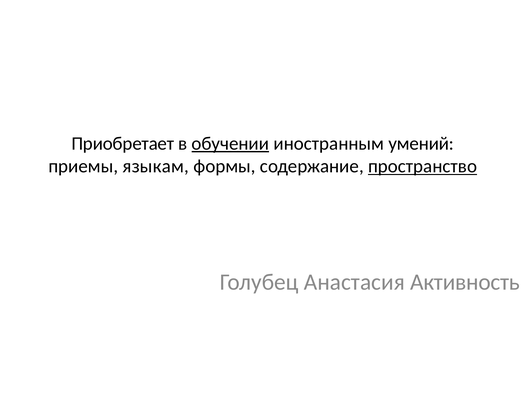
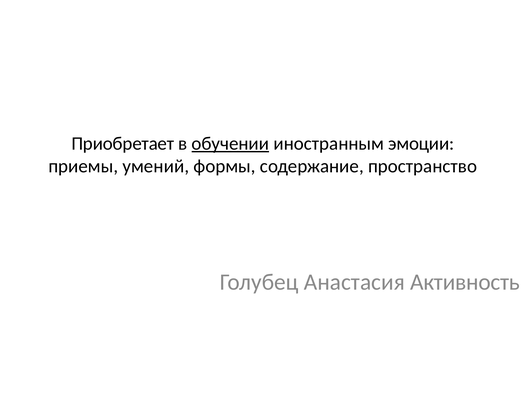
умений: умений -> эмоции (421, 143)
языкам: языкам -> умений (156, 166)
пространство underline: present -> none (423, 166)
